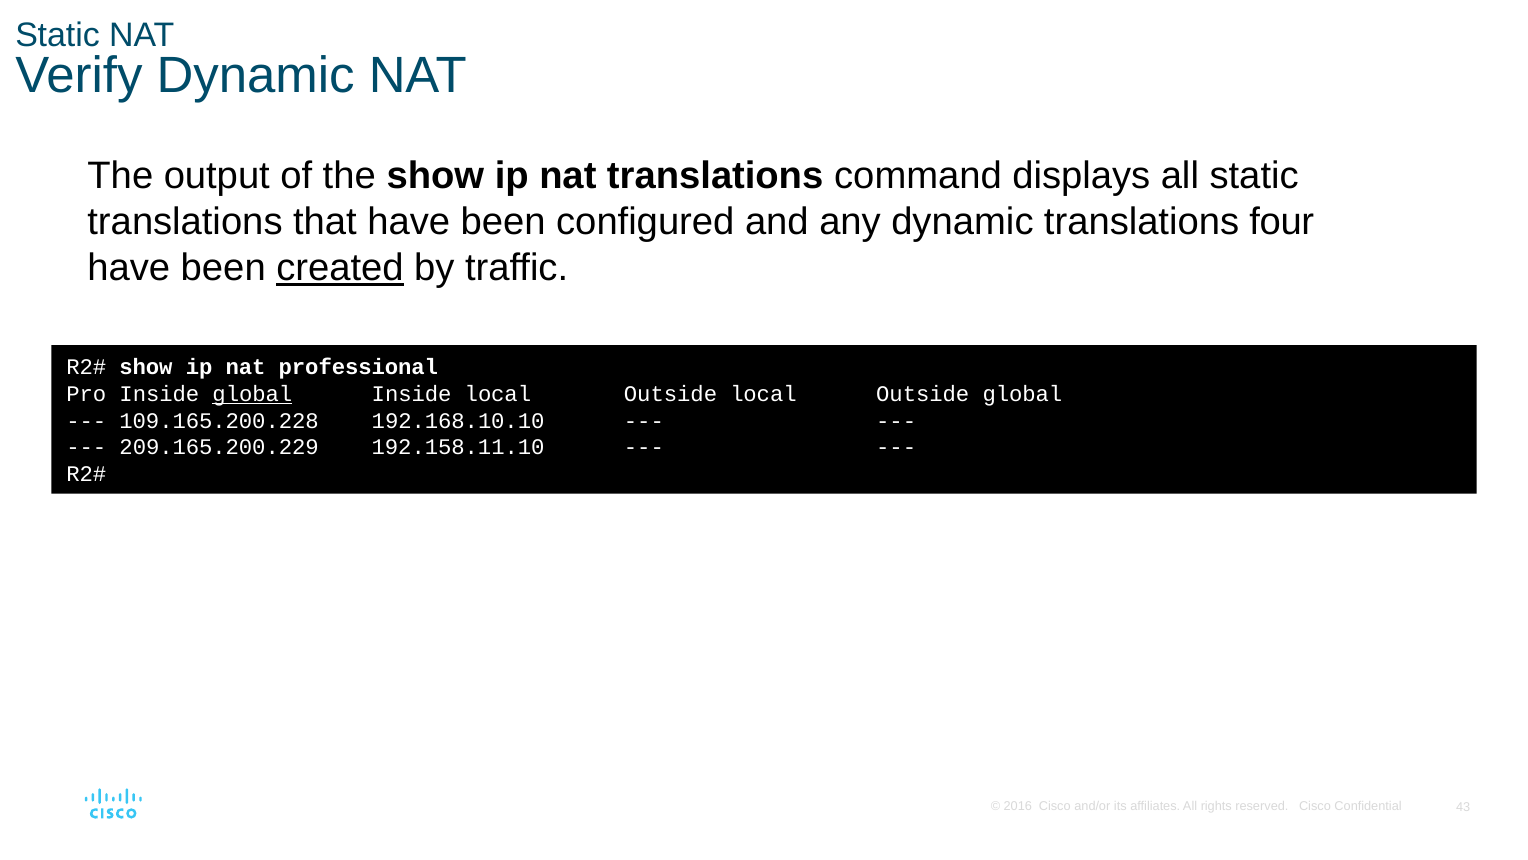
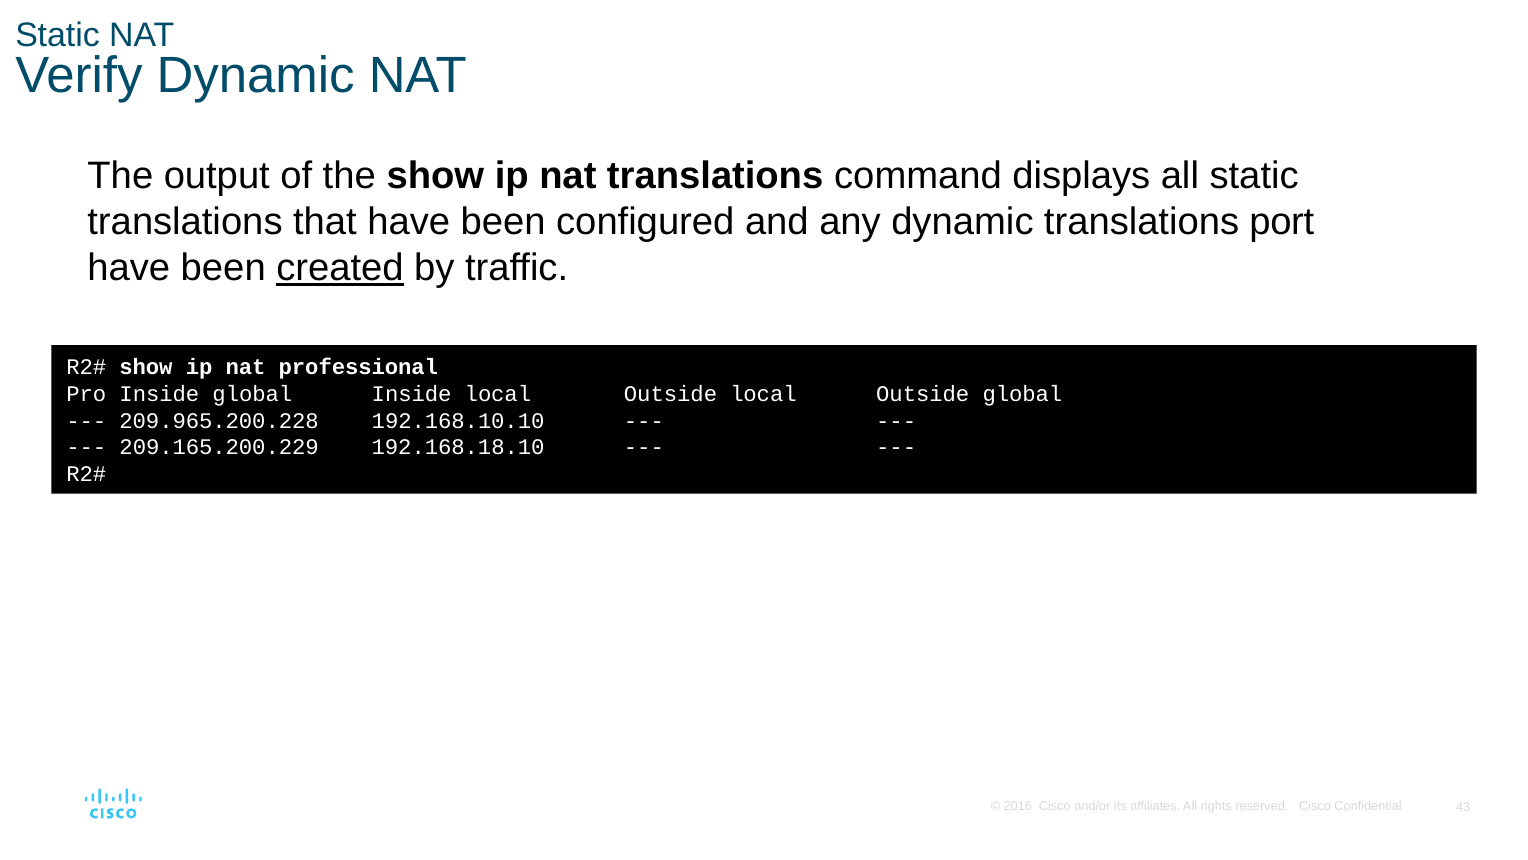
four: four -> port (1282, 222)
global underline: present -> none (252, 394)
109.165.200.228: 109.165.200.228 -> 209.965.200.228 (219, 421)
192.158.11.10: 192.158.11.10 -> 192.168.18.10 (458, 447)
